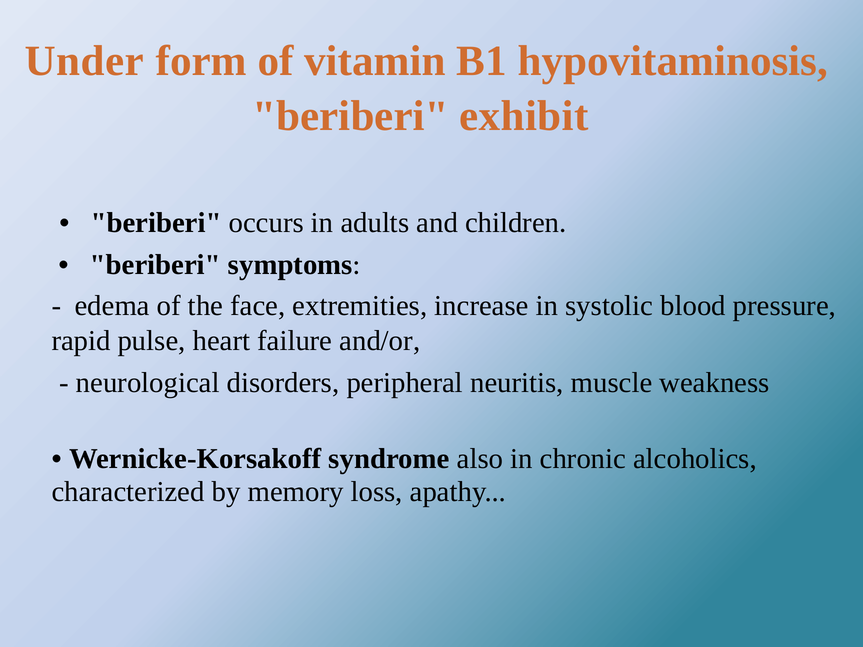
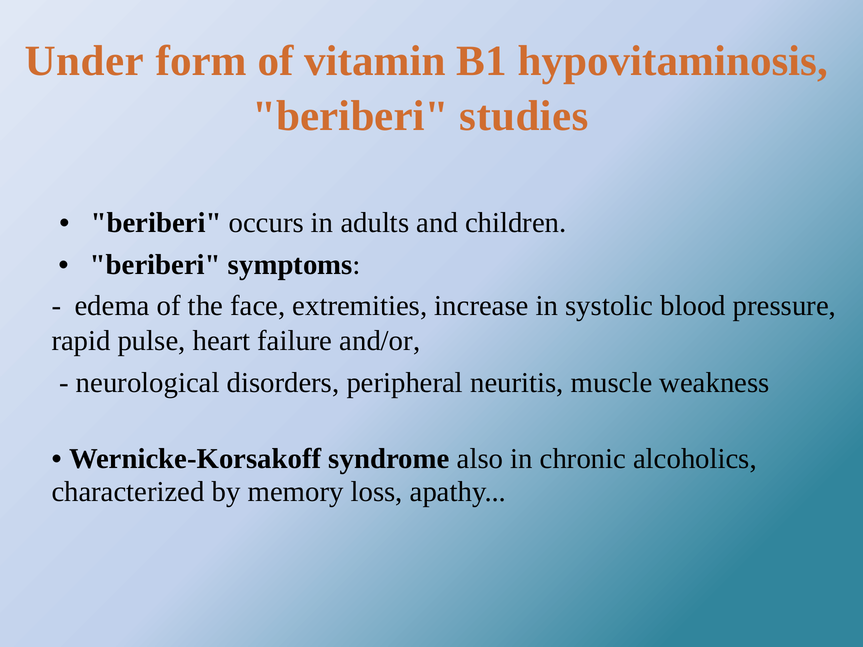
exhibit: exhibit -> studies (524, 116)
